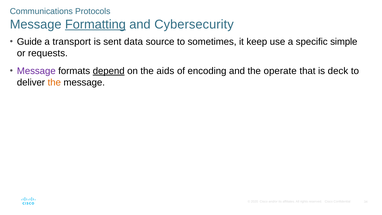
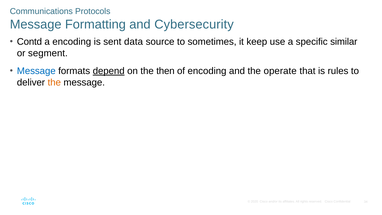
Formatting underline: present -> none (95, 24)
Guide: Guide -> Contd (29, 42)
a transport: transport -> encoding (72, 42)
simple: simple -> similar (344, 42)
requests: requests -> segment (48, 53)
Message colour: purple -> blue (36, 71)
aids: aids -> then (165, 71)
deck: deck -> rules (338, 71)
